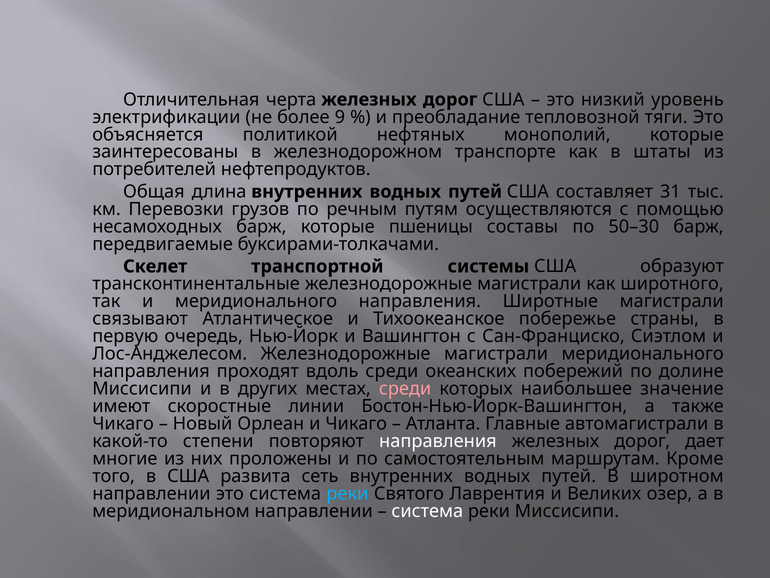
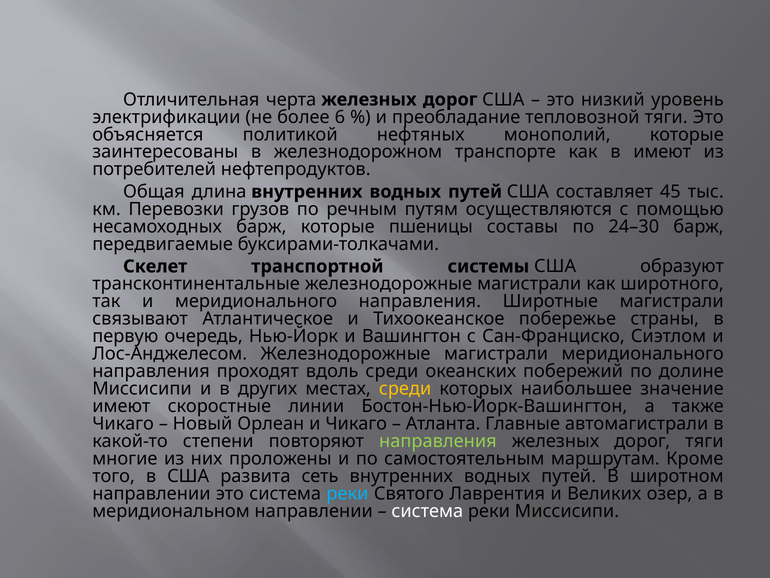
9: 9 -> 6 (340, 117)
в штаты: штаты -> имеют (662, 152)
31: 31 -> 45 (670, 192)
50–30: 50–30 -> 24–30 (634, 226)
среди colour: pink -> yellow (405, 388)
направления colour: white -> light green (438, 441)
дорог дает: дает -> тяги (704, 441)
